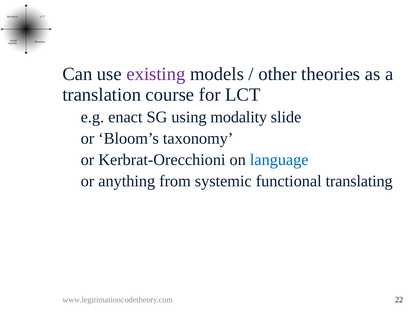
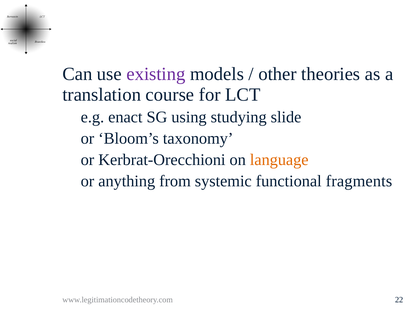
modality: modality -> studying (239, 117)
language colour: blue -> orange (279, 160)
translating: translating -> fragments (359, 181)
